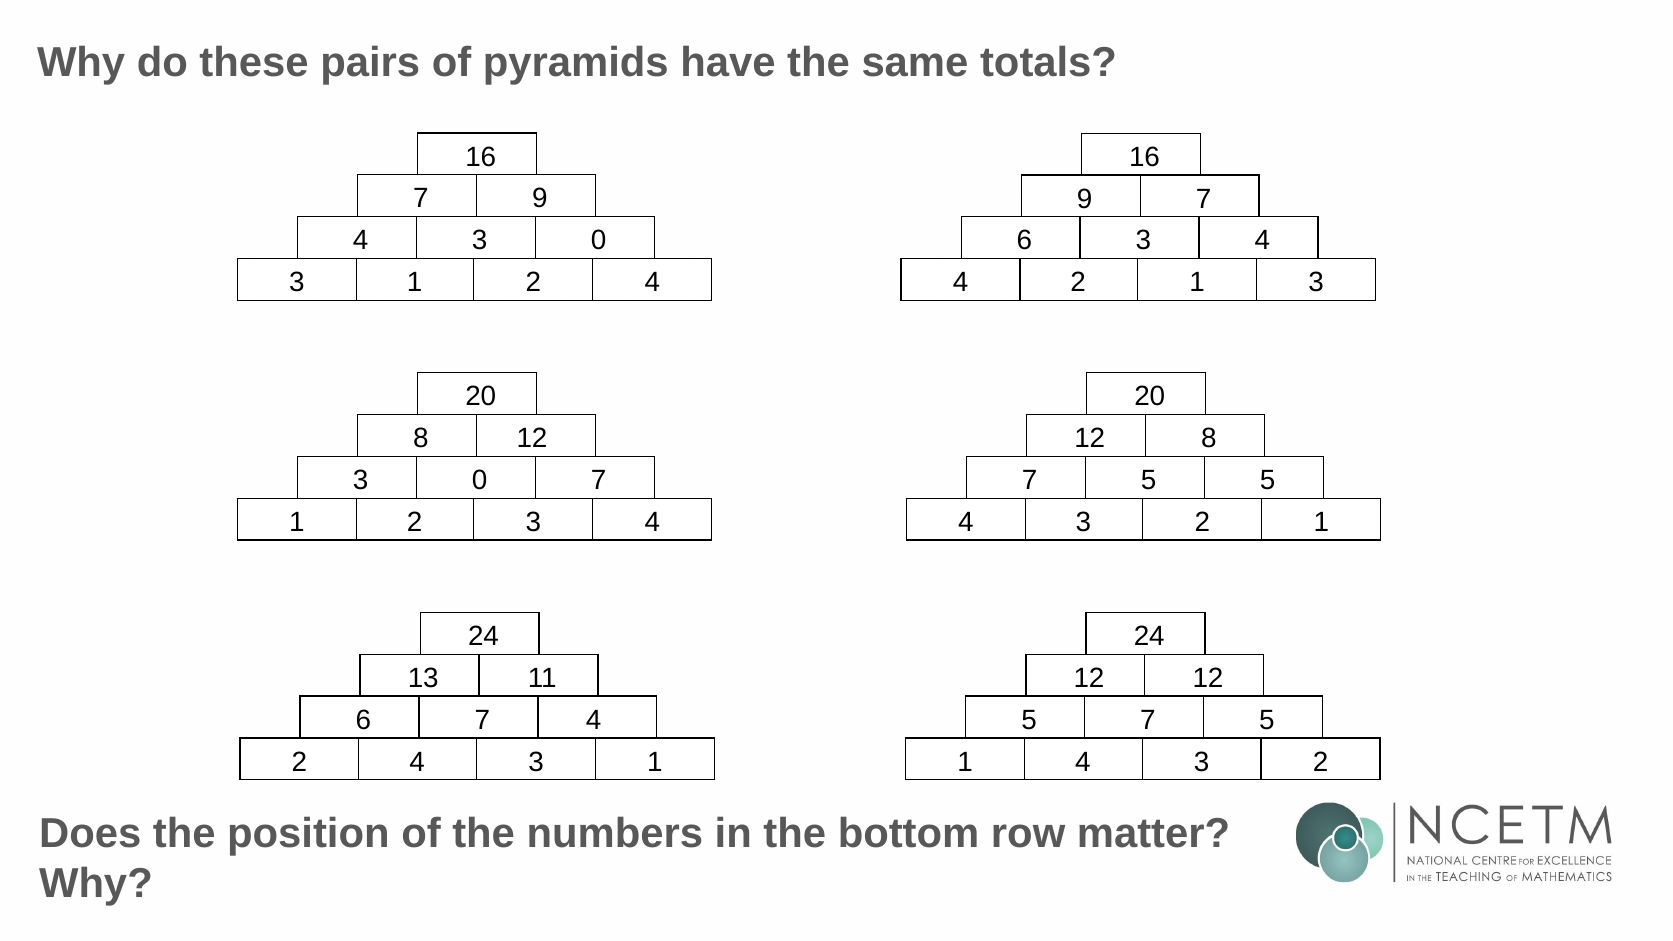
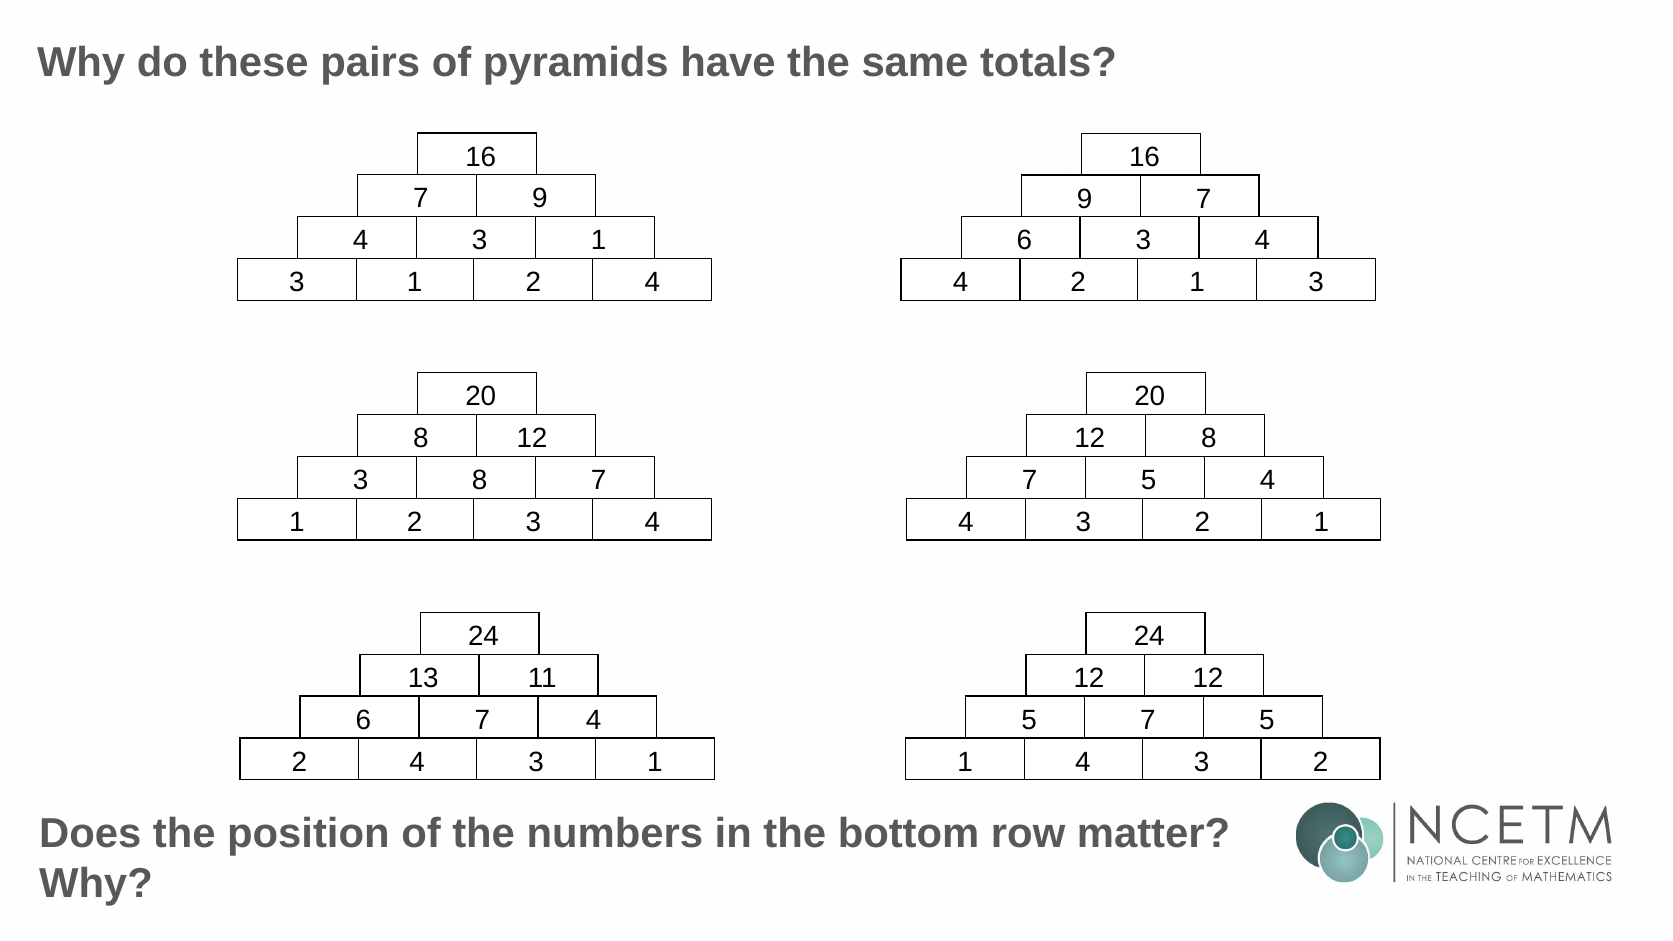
0: 0 -> 1 (599, 241)
0: 0 -> 8 (480, 480)
5 5: 5 -> 4 (1268, 480)
